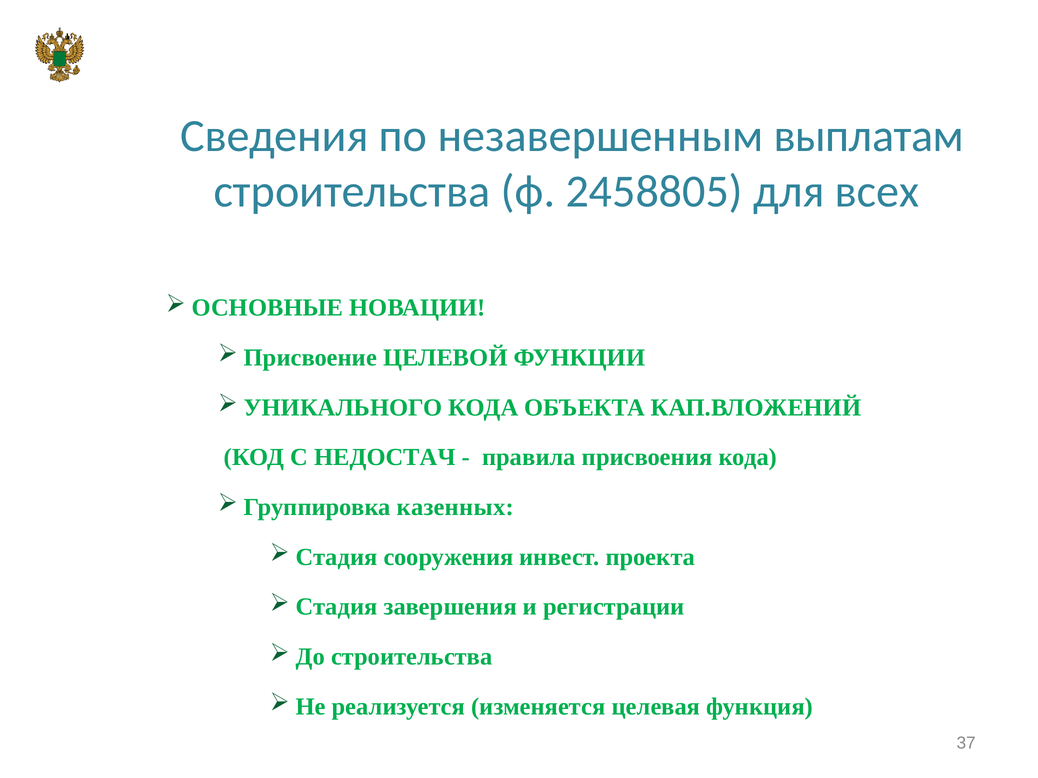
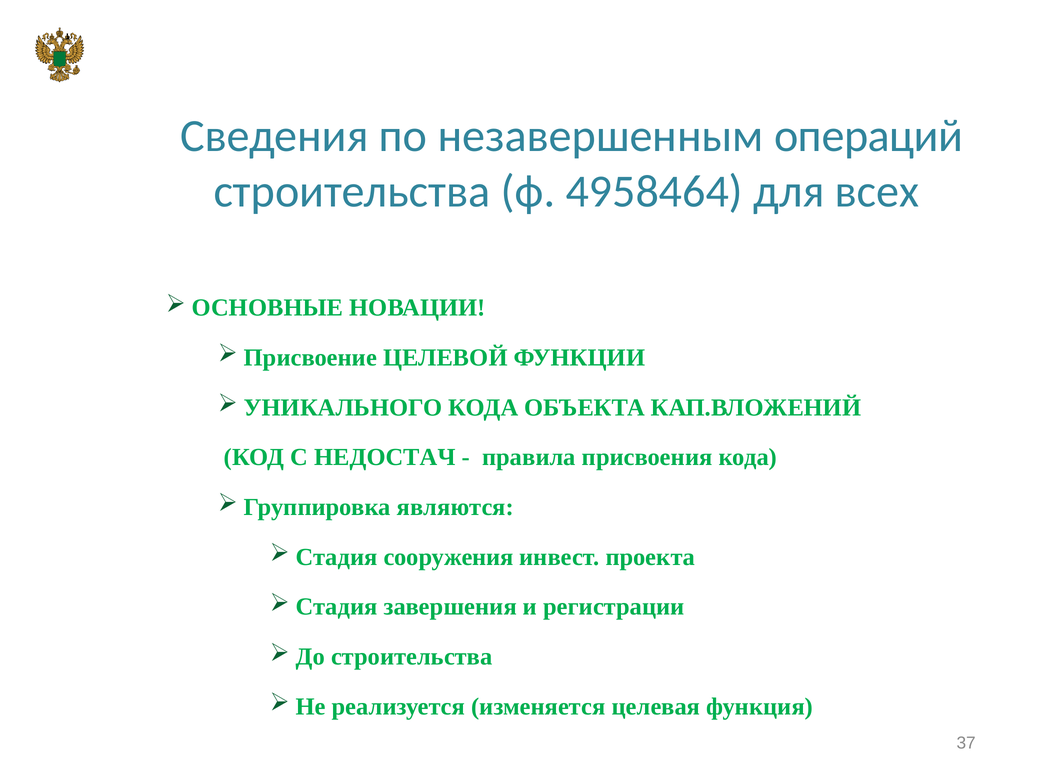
выплатам: выплатам -> операций (869, 136)
2458805: 2458805 -> 4958464 (654, 192)
казенных: казенных -> являются (455, 507)
